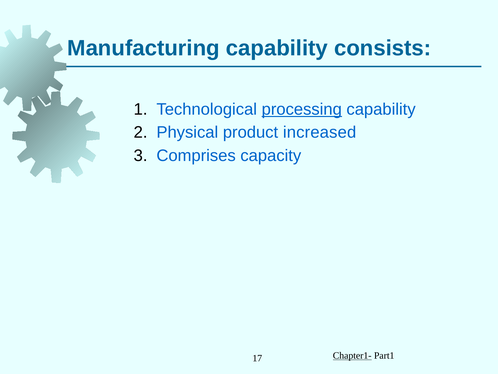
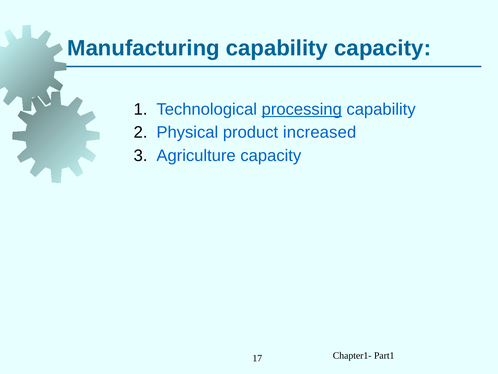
capability consists: consists -> capacity (383, 48)
Comprises: Comprises -> Agriculture (196, 156)
Chapter1- underline: present -> none (352, 355)
